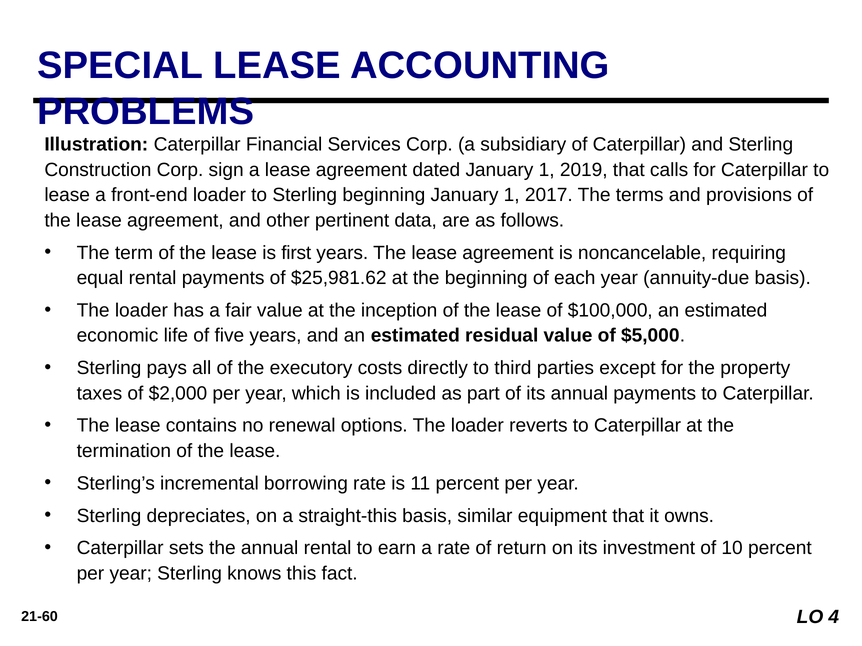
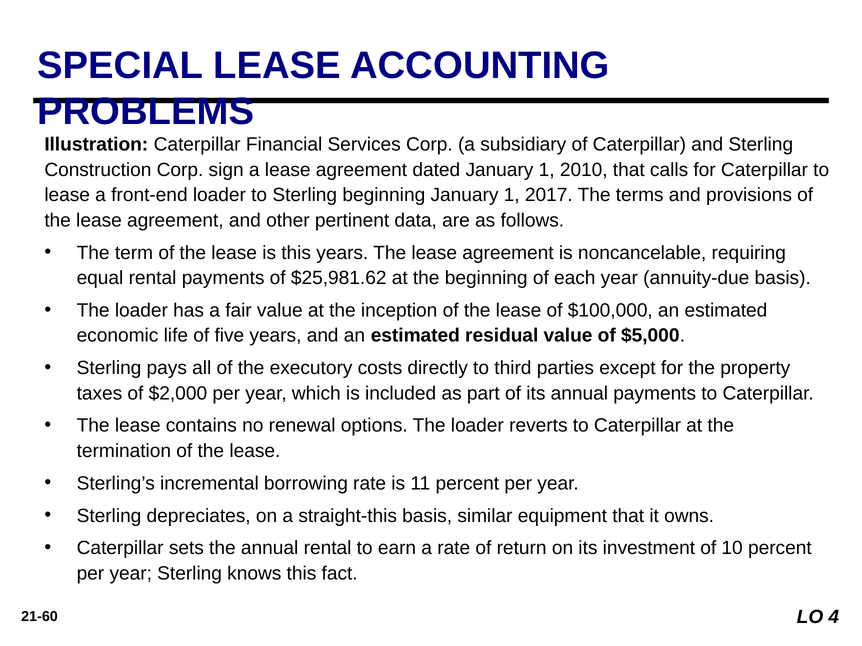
2019: 2019 -> 2010 (584, 170)
is first: first -> this (296, 253)
